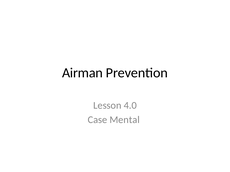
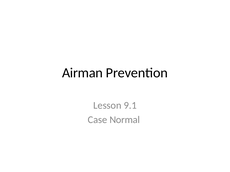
4.0: 4.0 -> 9.1 (130, 106)
Mental: Mental -> Normal (125, 120)
